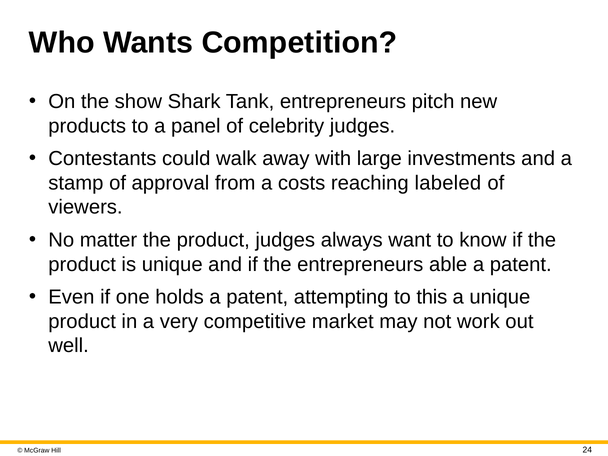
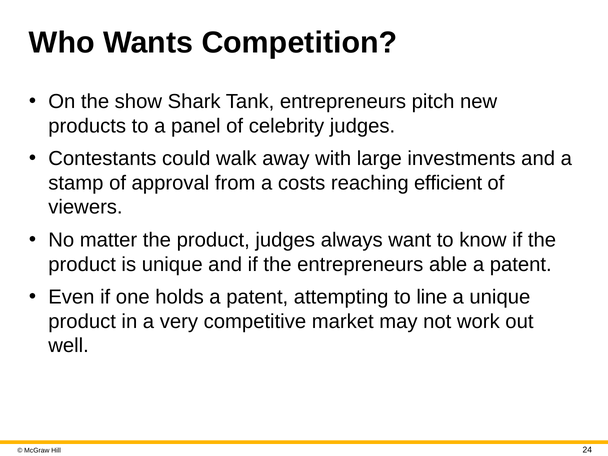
labeled: labeled -> efficient (448, 183)
this: this -> line (432, 297)
